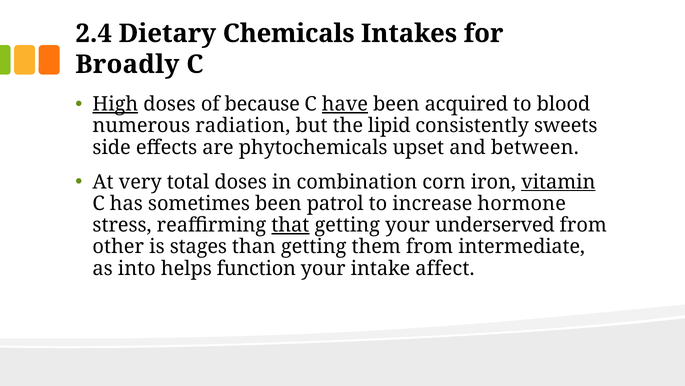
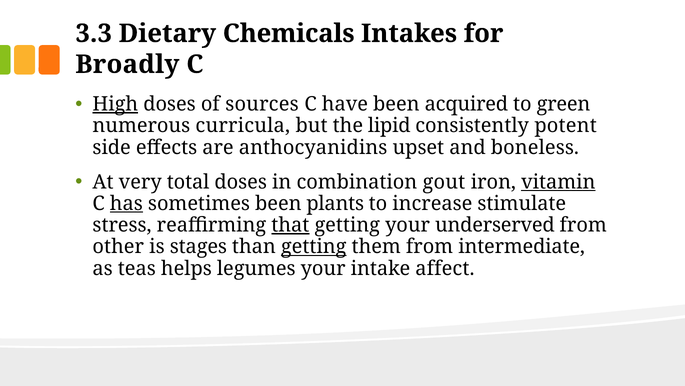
2.4: 2.4 -> 3.3 (94, 33)
because: because -> sources (262, 104)
have underline: present -> none (345, 104)
blood: blood -> green (564, 104)
radiation: radiation -> curricula (243, 126)
sweets: sweets -> potent (566, 126)
phytochemicals: phytochemicals -> anthocyanidins (313, 147)
between: between -> boneless (535, 147)
corn: corn -> gout (444, 182)
has underline: none -> present (126, 203)
patrol: patrol -> plants (335, 203)
hormone: hormone -> stimulate (522, 203)
getting underline: none -> present (314, 246)
into: into -> teas (137, 268)
function: function -> legumes (256, 268)
